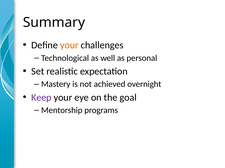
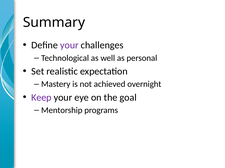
your colour: orange -> purple (69, 45)
